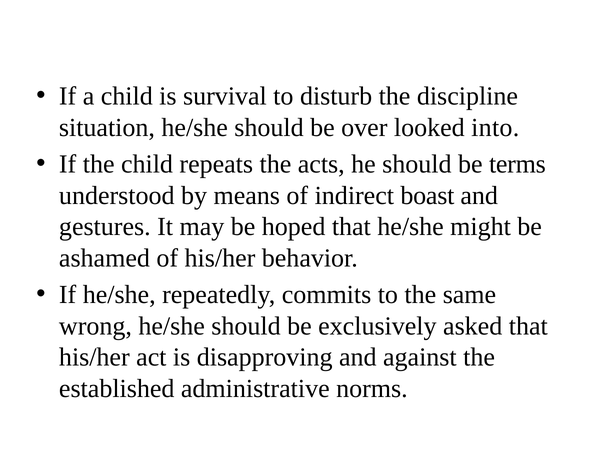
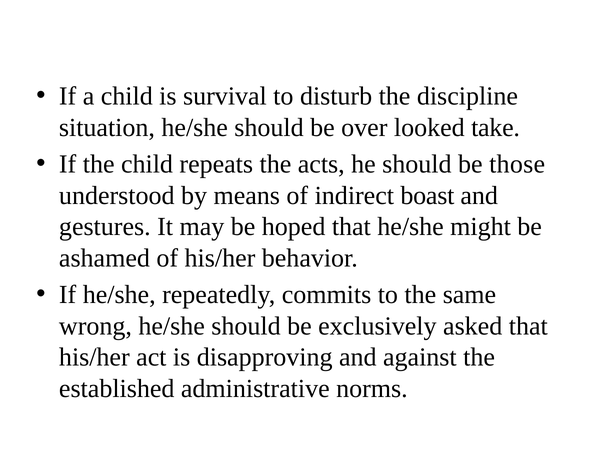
into: into -> take (496, 127)
terms: terms -> those (517, 164)
